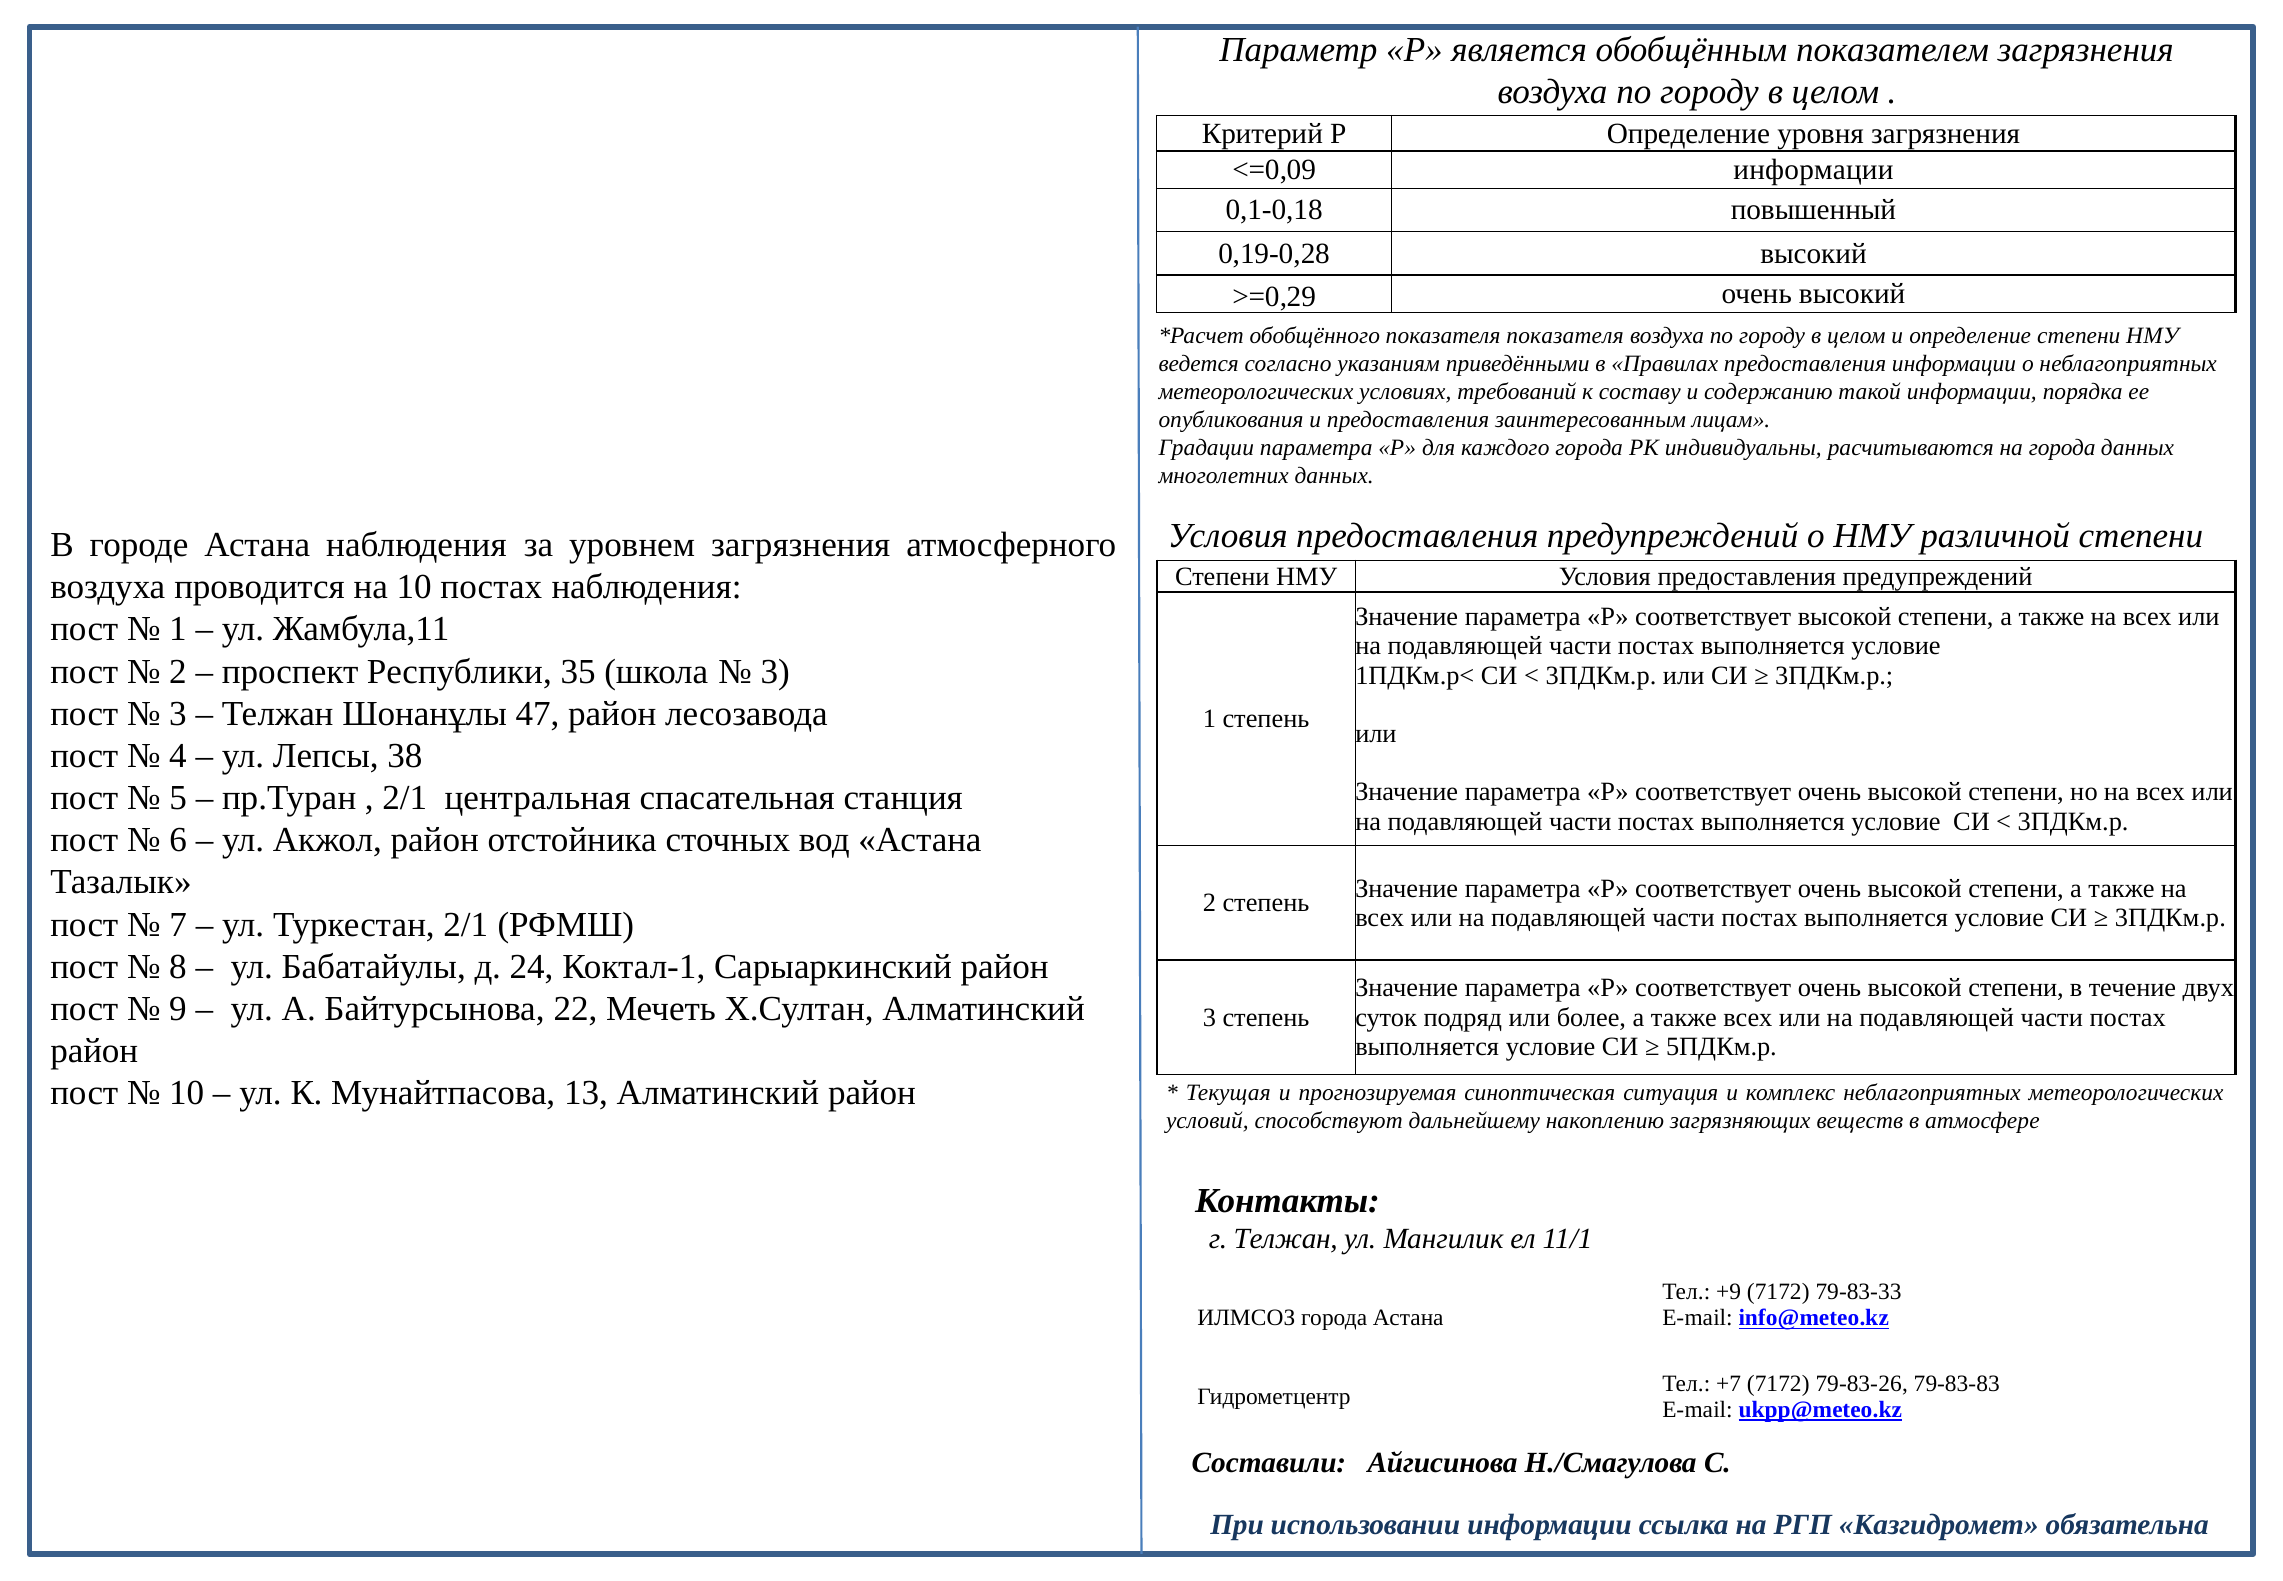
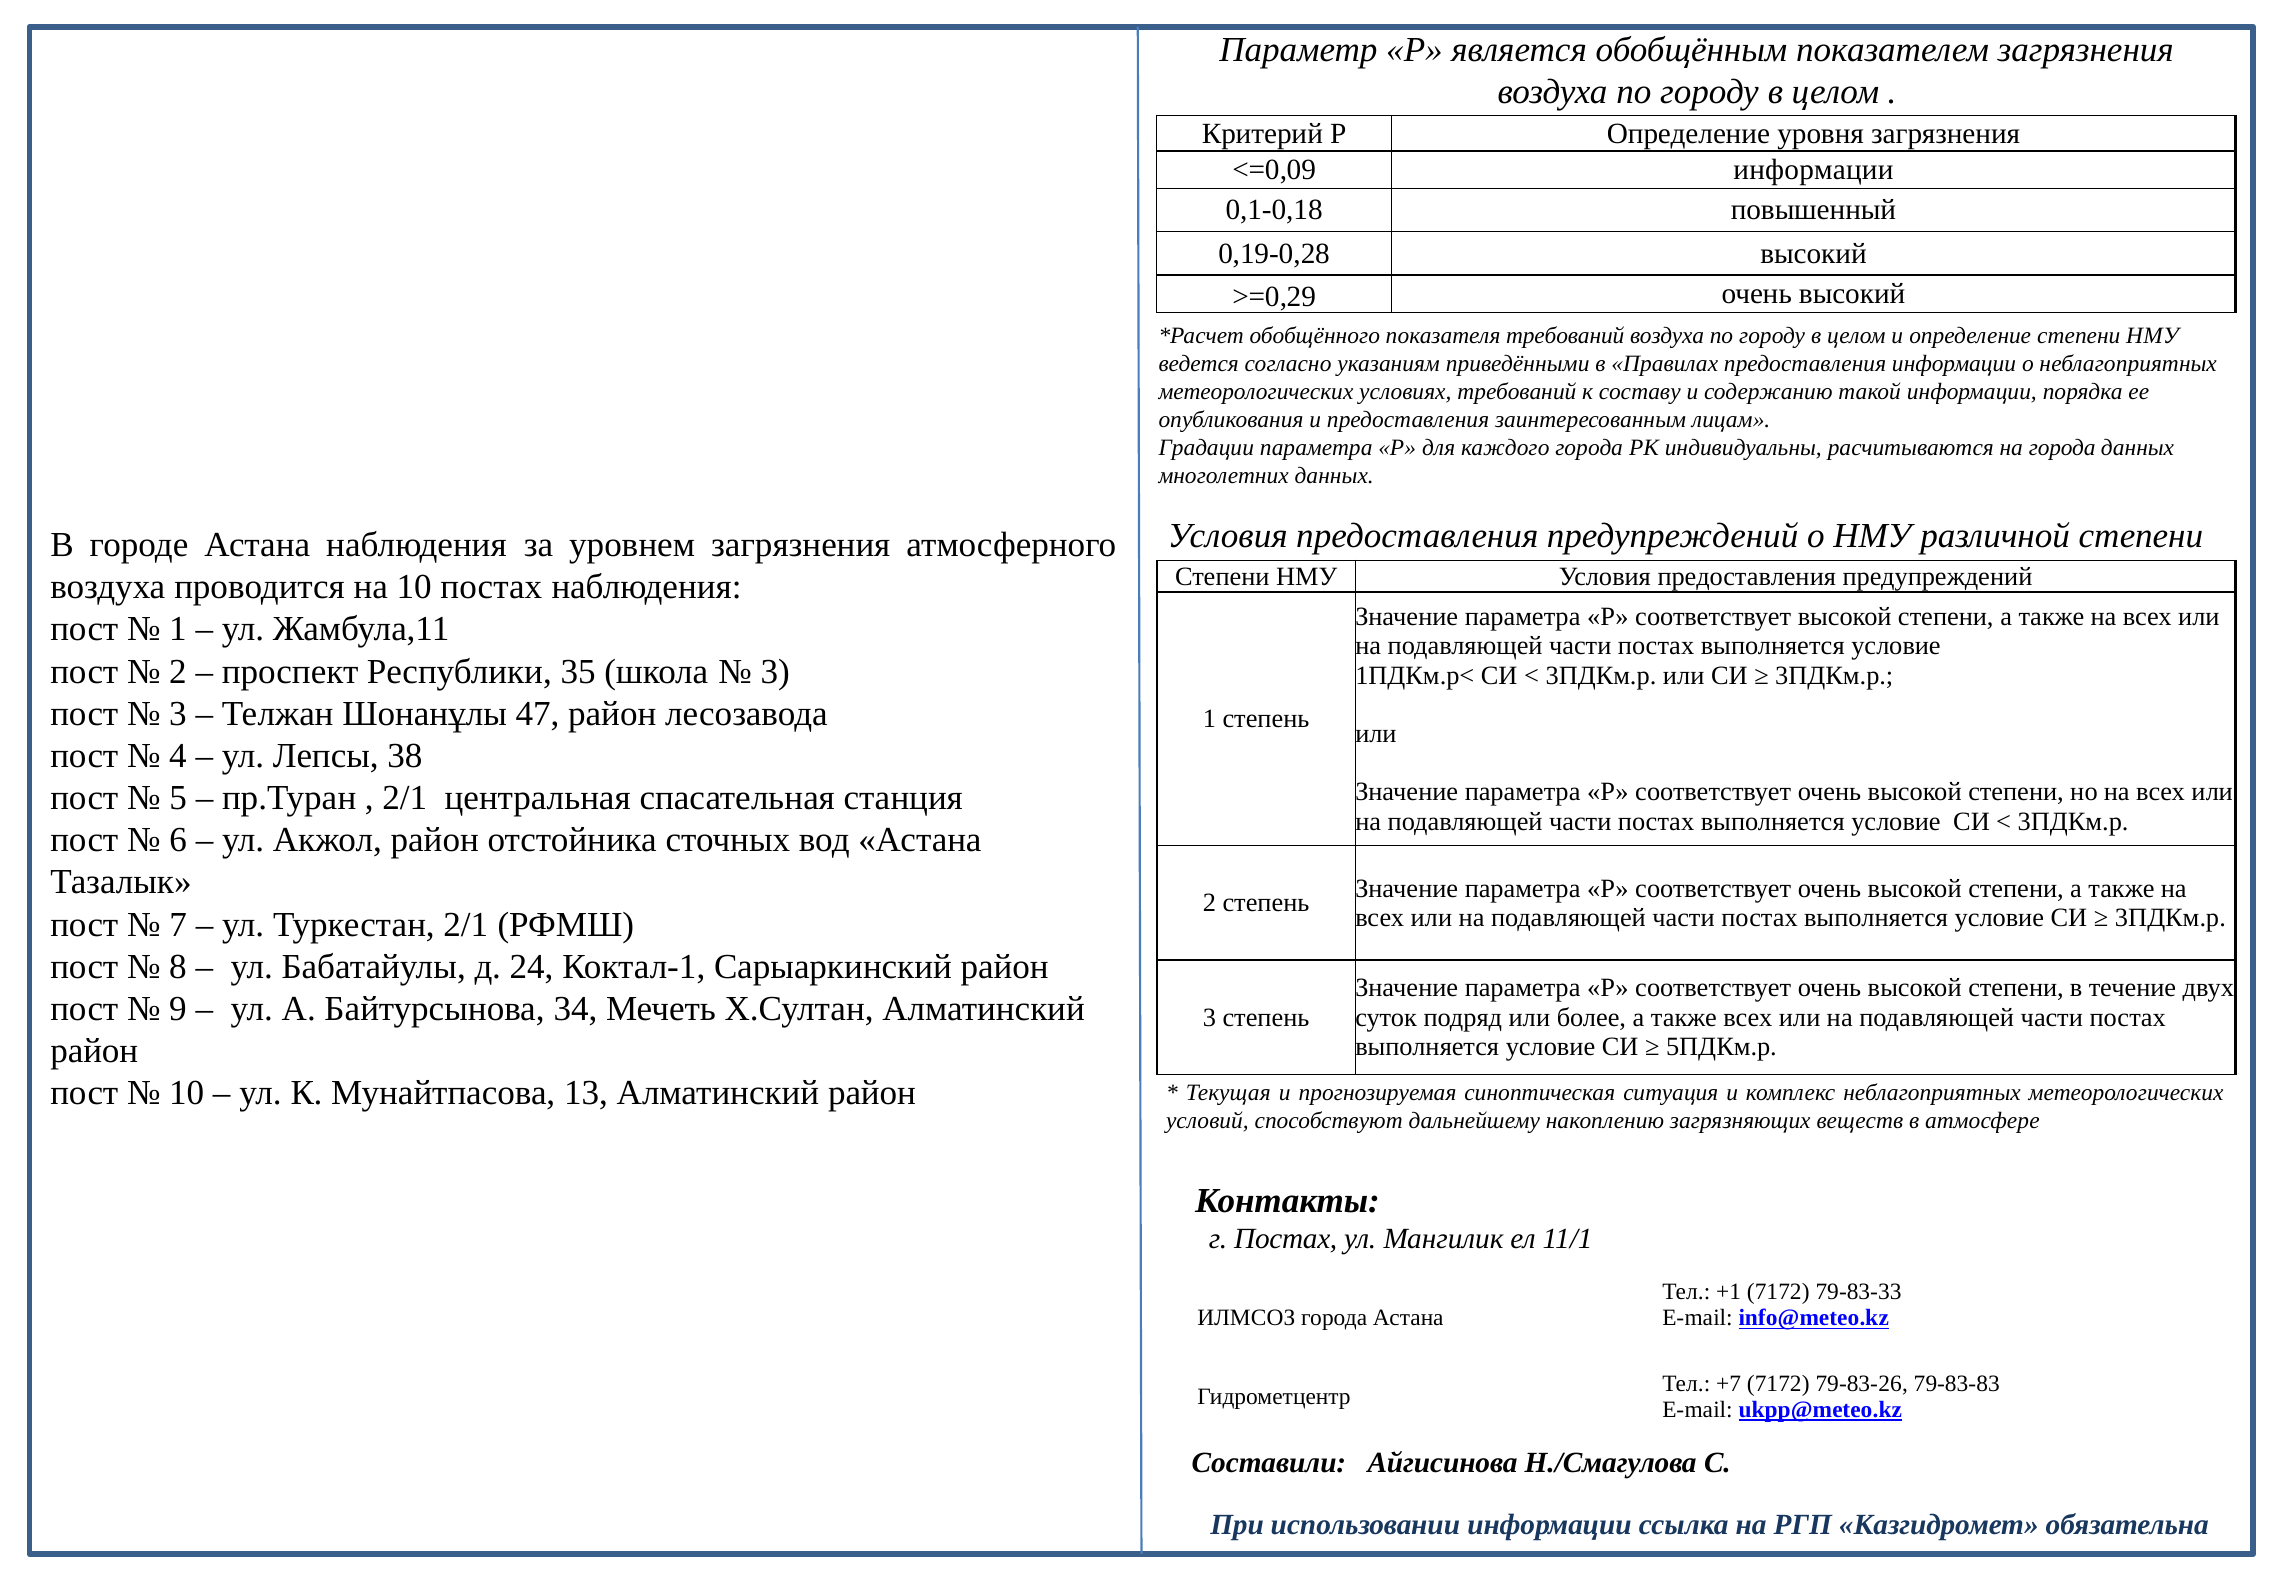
показателя показателя: показателя -> требований (1565, 336)
22: 22 -> 34 (575, 1008)
г Телжан: Телжан -> Постах (1286, 1238)
+9: +9 -> +1 (1729, 1292)
